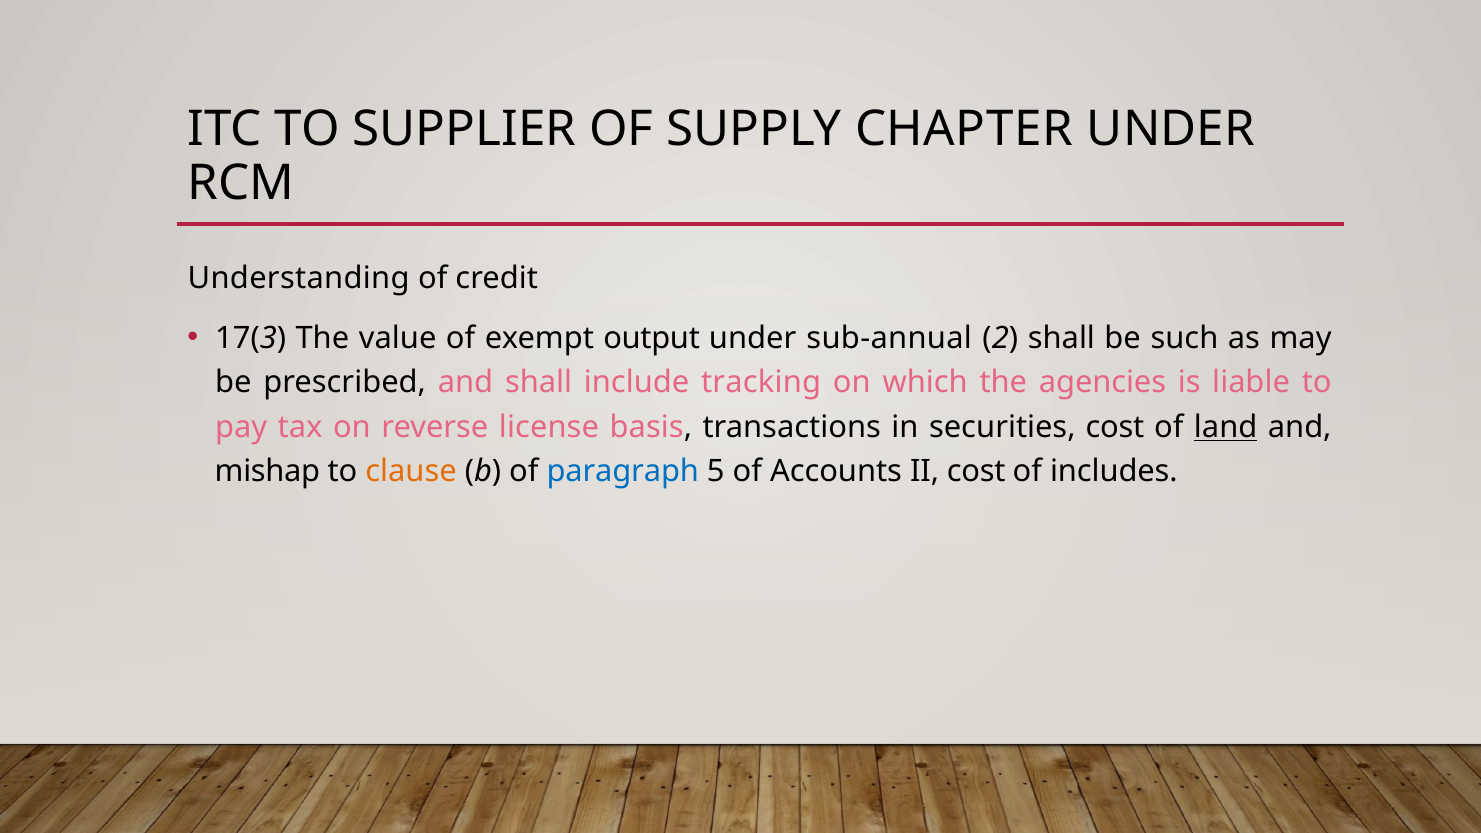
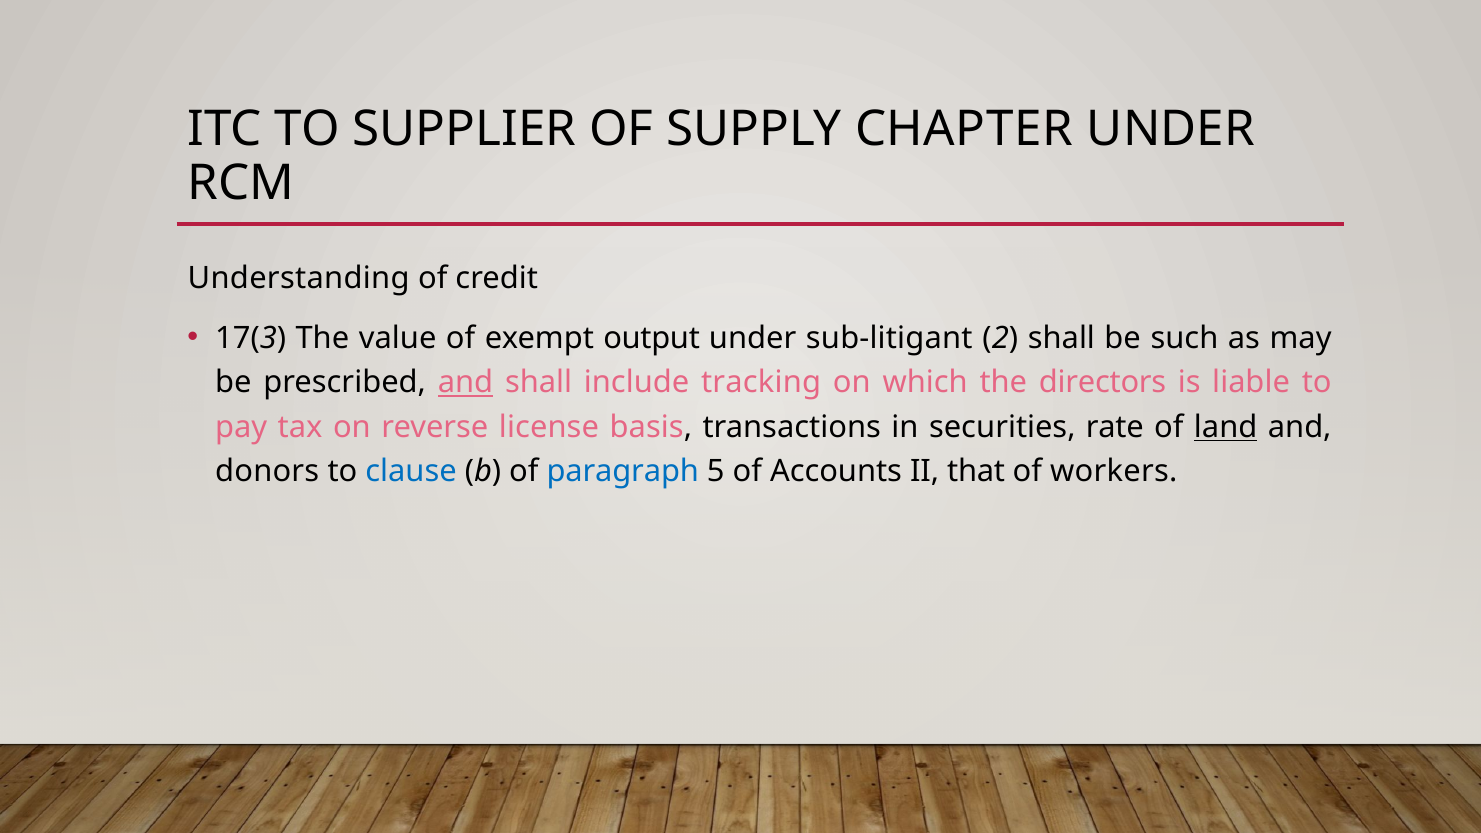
sub-annual: sub-annual -> sub-litigant (889, 338)
and underline: none -> present (465, 383)
agencies: agencies -> directors (1103, 383)
securities cost: cost -> rate (1115, 427)
mishap: mishap -> donors (267, 472)
clause colour: orange -> blue (411, 472)
II cost: cost -> that (976, 472)
includes: includes -> workers (1114, 472)
